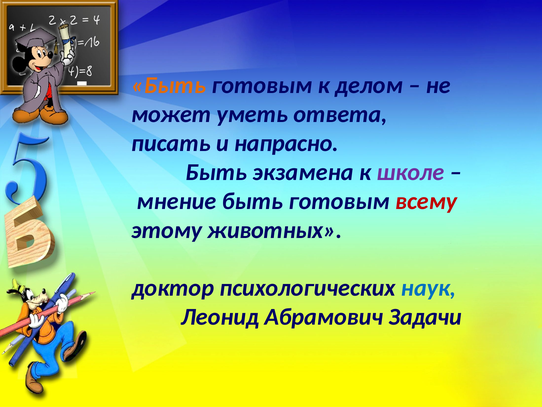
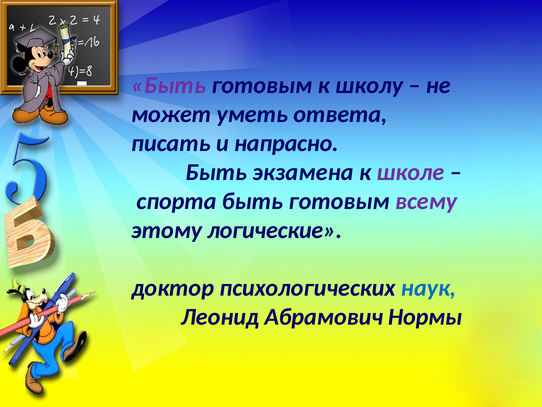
Быть colour: orange -> purple (169, 85)
делом: делом -> школу (369, 85)
мнение: мнение -> спорта (177, 201)
всему colour: red -> purple (426, 201)
животных: животных -> логические (275, 230)
Задачи: Задачи -> Нормы (425, 317)
